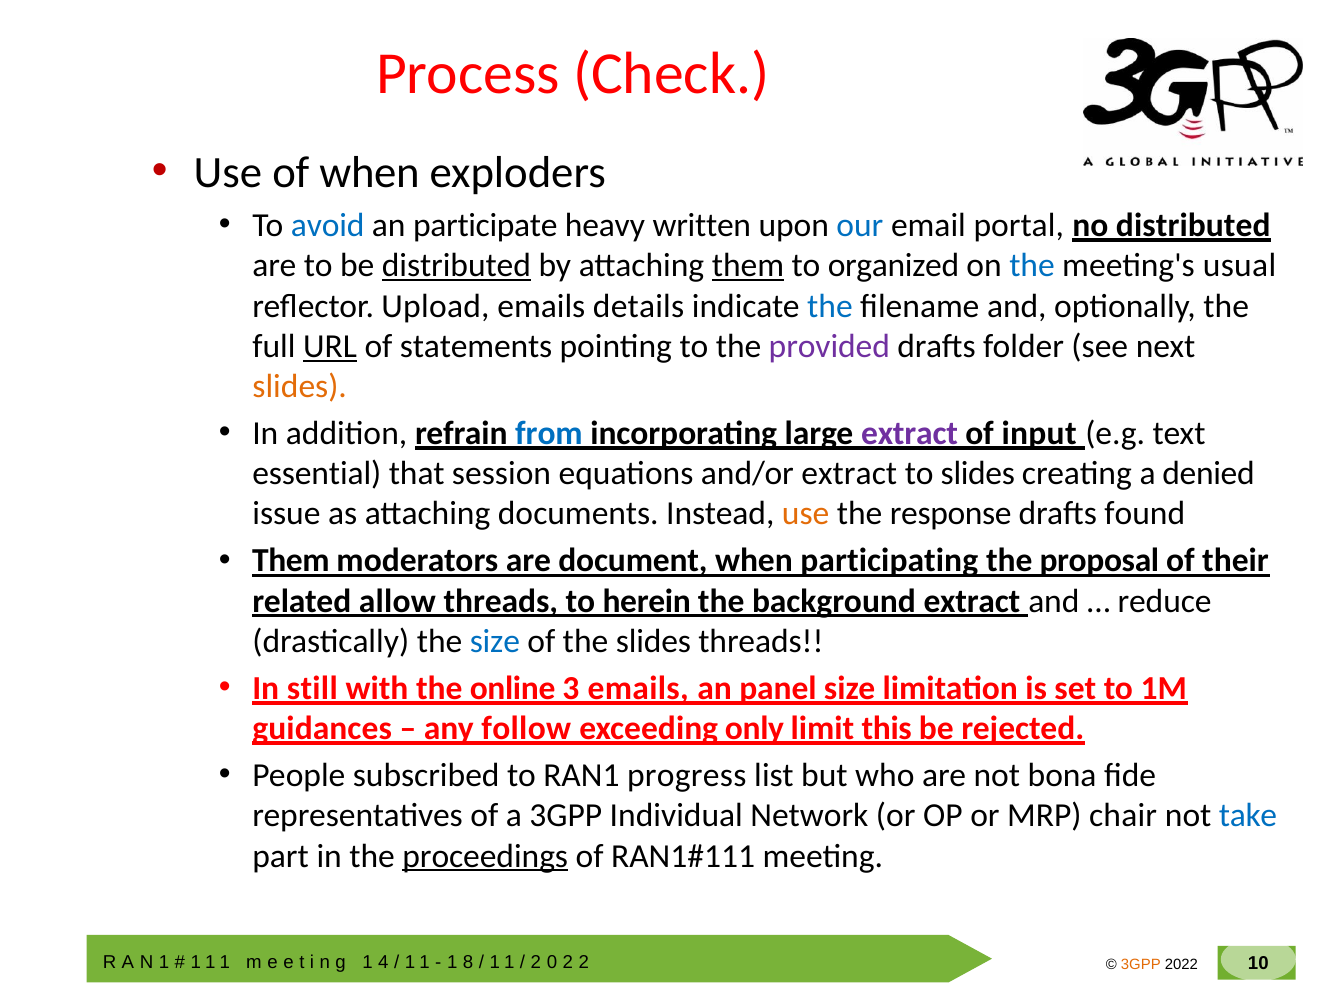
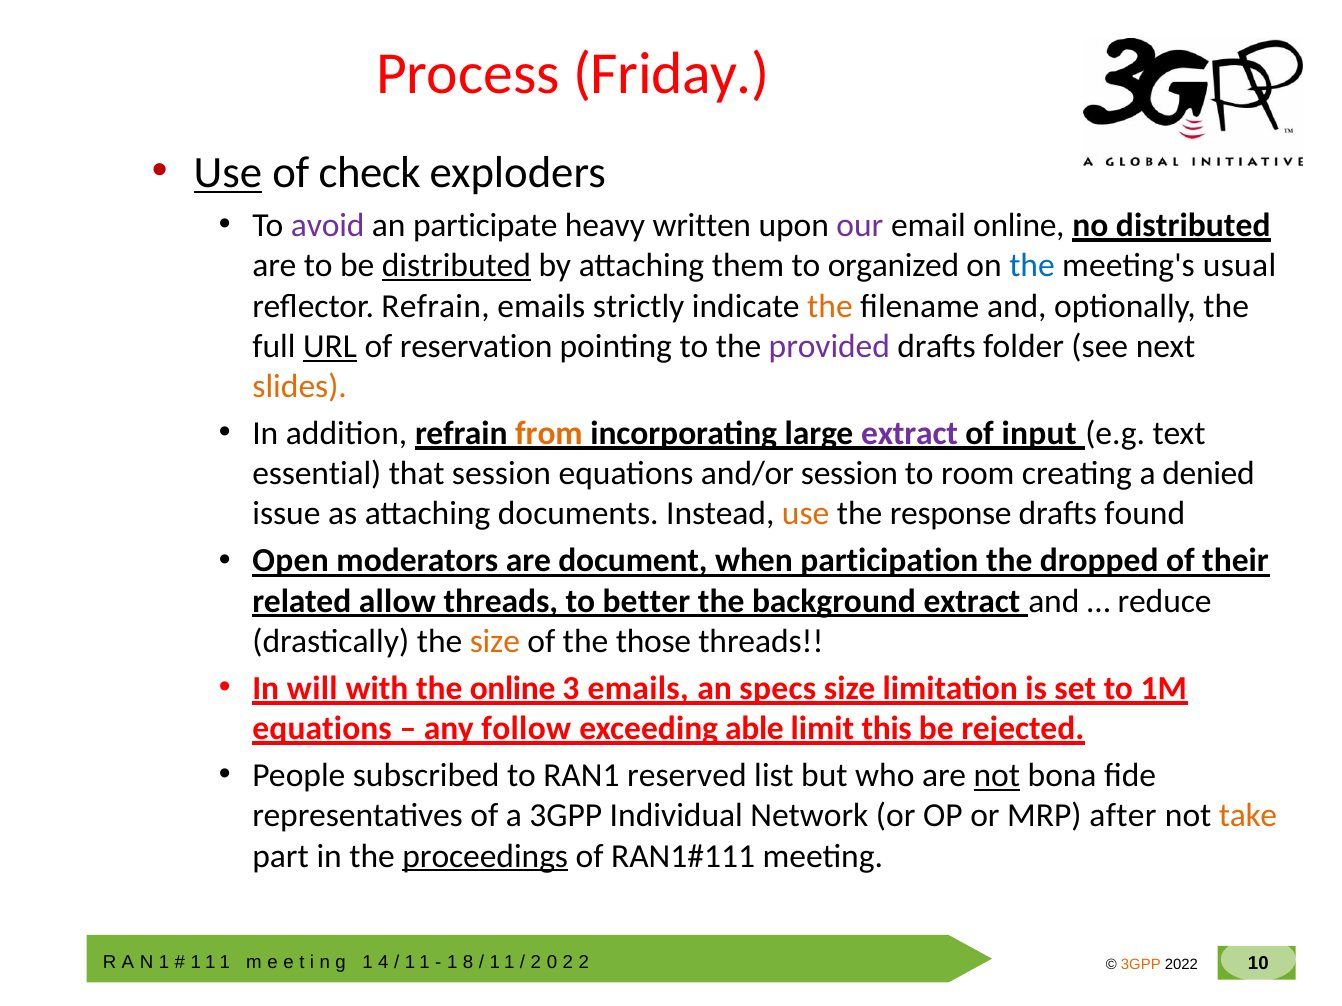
Check: Check -> Friday (671, 74)
Use underline: none -> present (228, 173)
of when: when -> check (370, 173)
avoid colour: blue -> purple (328, 226)
our colour: blue -> purple (860, 226)
email portal: portal -> online (1019, 226)
them underline: present -> none (748, 266)
reflector Upload: Upload -> Refrain (436, 306)
details: details -> strictly (639, 306)
the colour: blue -> orange (830, 306)
statements: statements -> reservation (476, 346)
from colour: blue -> orange (549, 434)
and/or extract: extract -> session (849, 474)
to slides: slides -> room (978, 474)
Them: Them -> Open (291, 561)
participating: participating -> participation (889, 561)
proposal: proposal -> dropped (1099, 561)
herein: herein -> better (646, 601)
size colour: blue -> orange (495, 642)
the slides: slides -> those (653, 642)
still: still -> will (312, 689)
panel: panel -> specs (778, 689)
guidances: guidances -> equations (322, 729)
only: only -> able (755, 729)
progress: progress -> reserved (687, 776)
not underline: none -> present (997, 776)
chair: chair -> after (1123, 816)
take colour: blue -> orange (1248, 816)
